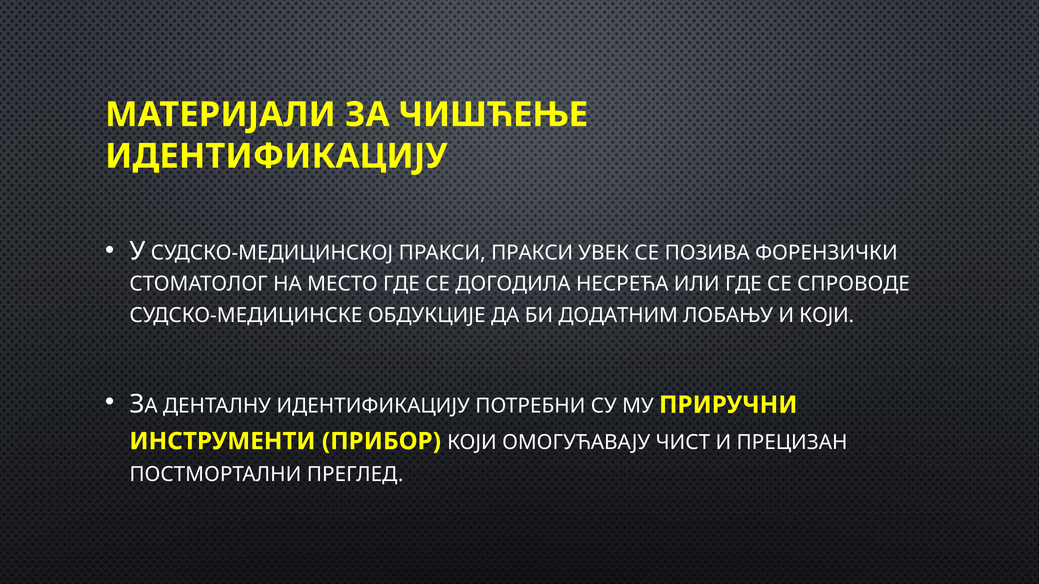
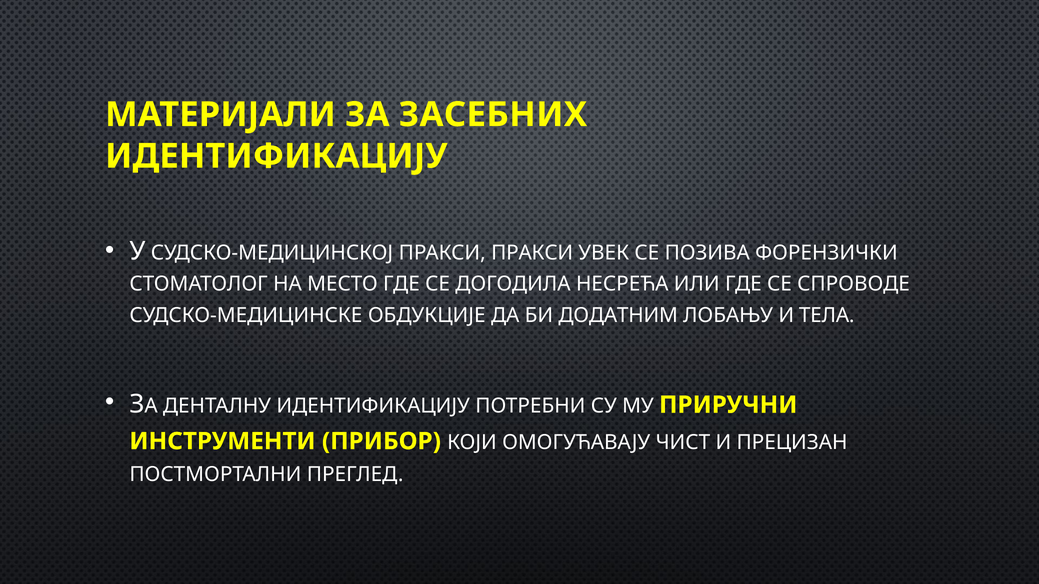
ЧИШЋЕЊЕ: ЧИШЋЕЊЕ -> ЗАСЕБНИХ (493, 115)
И КОЈИ: КОЈИ -> ТЕЛА (827, 315)
